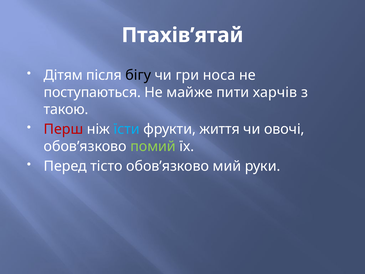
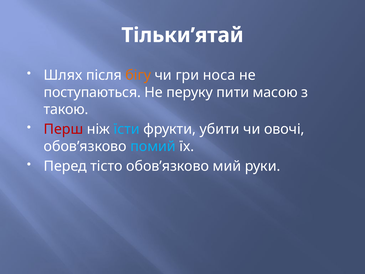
Птахів’ятай: Птахів’ятай -> Тільки’ятай (183, 35)
Дітям: Дітям -> Шлях (63, 75)
бігу colour: black -> orange (138, 75)
майже: майже -> перуку (190, 92)
харчів: харчів -> масою (275, 92)
життя: життя -> убити (220, 129)
помий colour: light green -> light blue (153, 146)
